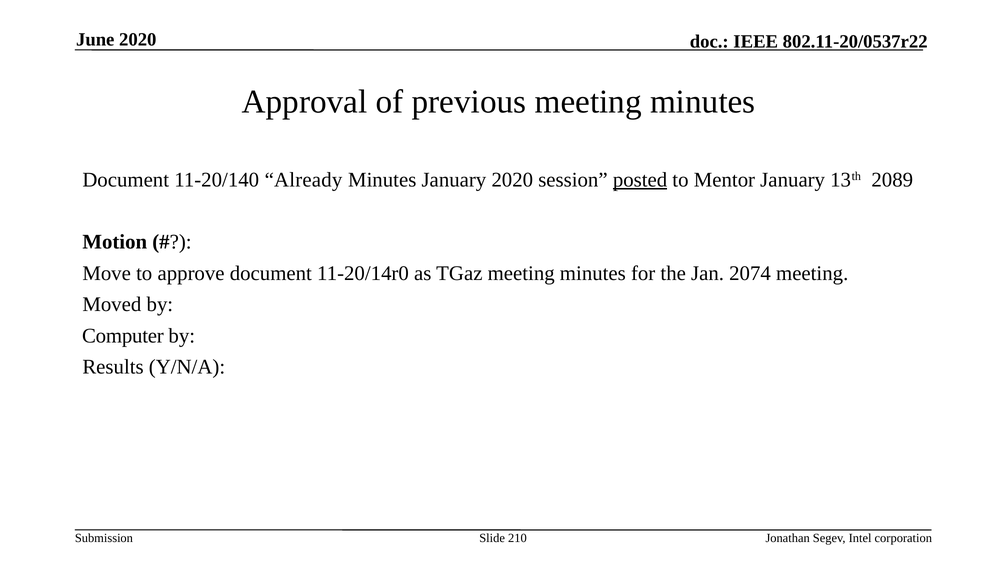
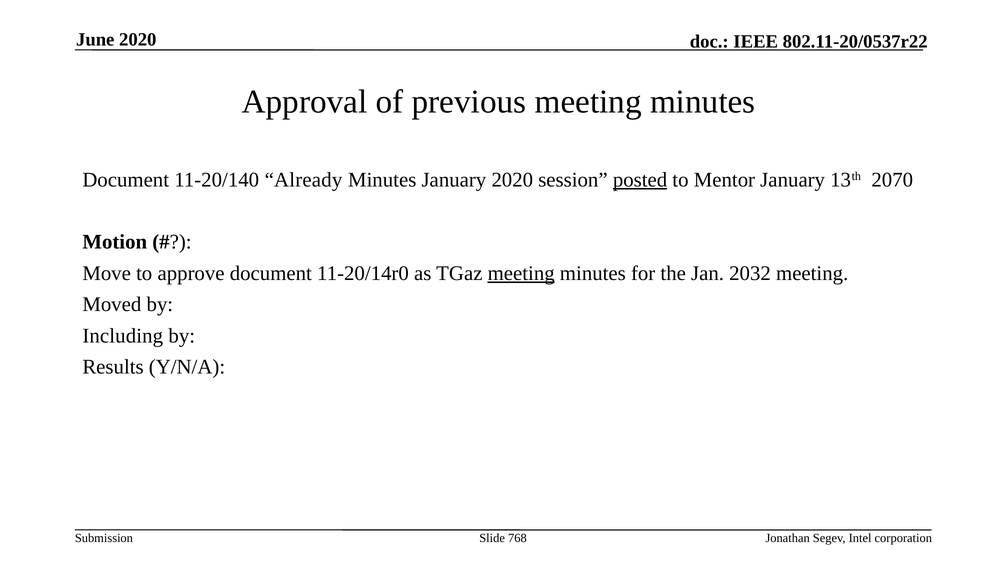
2089: 2089 -> 2070 (892, 180)
meeting underline: none -> present (521, 273)
2074: 2074 -> 2032 (750, 273)
Computer: Computer -> Including (123, 336)
210: 210 -> 768 (517, 538)
